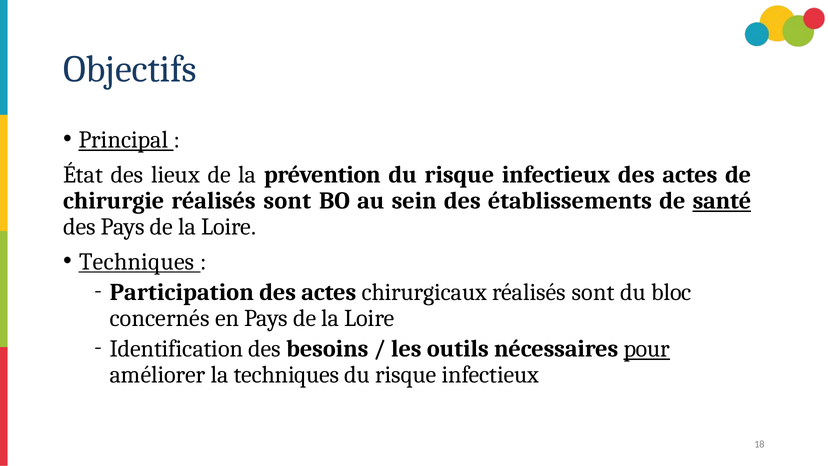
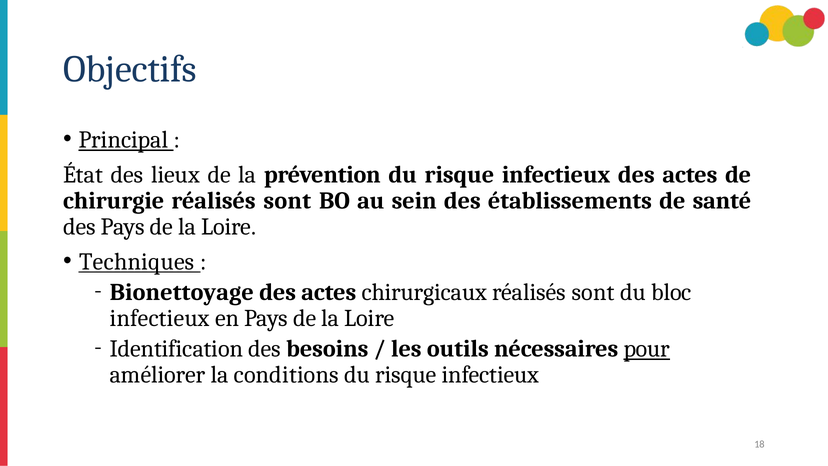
santé underline: present -> none (722, 201)
Participation: Participation -> Bionettoyage (182, 292)
concernés: concernés -> infectieux (160, 318)
la techniques: techniques -> conditions (286, 375)
